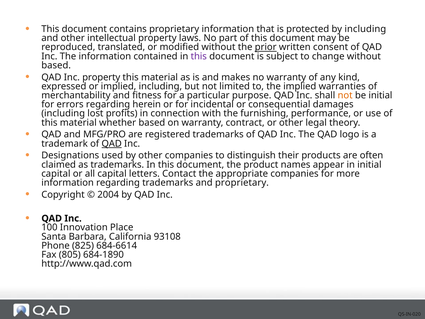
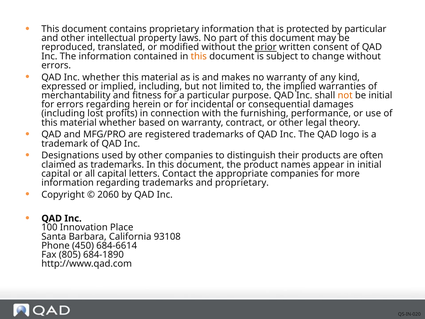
by including: including -> particular (365, 29)
this colour: purple -> orange (199, 56)
based: based -> errors (56, 65)
Inc property: property -> whether (101, 77)
QAD underline: present -> none (112, 143)
2004: 2004 -> 2060 (108, 194)
825: 825 -> 450 (83, 245)
